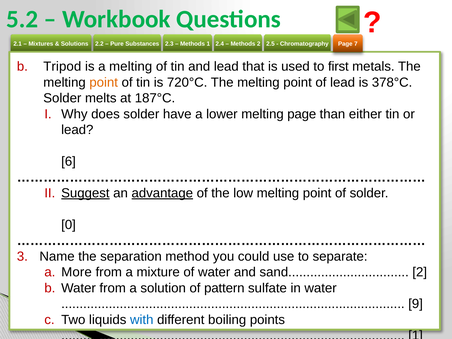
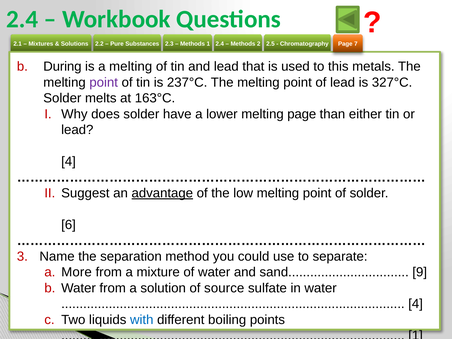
5.2: 5.2 -> 2.4 (22, 19)
Tripod: Tripod -> During (62, 67)
first: first -> this (338, 67)
point colour: orange -> purple (104, 82)
720°C: 720°C -> 237°C (187, 82)
378°C: 378°C -> 327°C (392, 82)
187°C: 187°C -> 163°C (155, 98)
6: 6 -> 4 (69, 162)
Suggest underline: present -> none (85, 193)
0: 0 -> 6 (69, 225)
sand 2: 2 -> 9 (420, 272)
pattern: pattern -> source (224, 288)
9: 9 -> 4 (416, 304)
